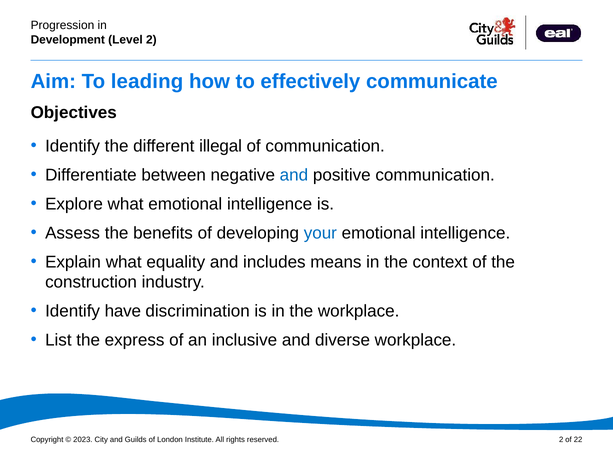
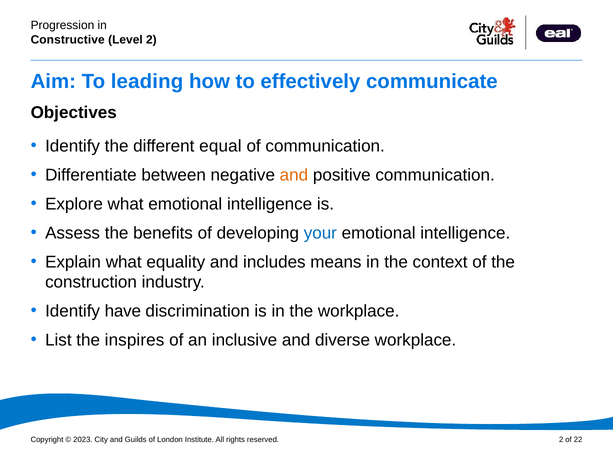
Development: Development -> Constructive (68, 40)
illegal: illegal -> equal (220, 146)
and colour: blue -> orange (294, 175)
express: express -> inspires (135, 340)
